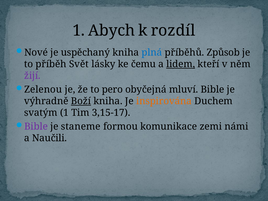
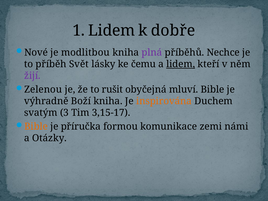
1 Abych: Abych -> Lidem (112, 31)
rozdíl: rozdíl -> dobře (173, 31)
uspěchaný: uspěchaný -> modlitbou (85, 52)
plná colour: blue -> purple (152, 52)
Způsob: Způsob -> Nechce (223, 52)
pero: pero -> rušit (112, 90)
Boží underline: present -> none (81, 101)
svatým 1: 1 -> 3 (64, 113)
Bible colour: purple -> orange (36, 127)
staneme: staneme -> příručka (81, 127)
Naučili: Naučili -> Otázky (49, 138)
